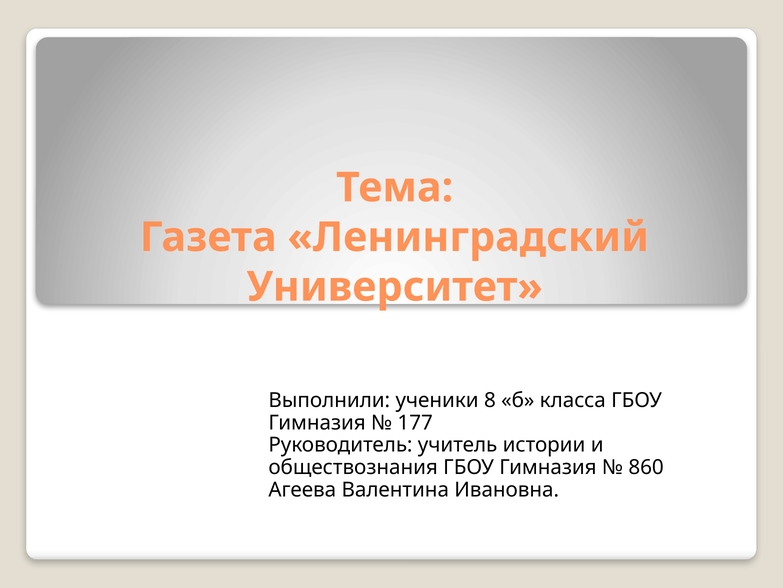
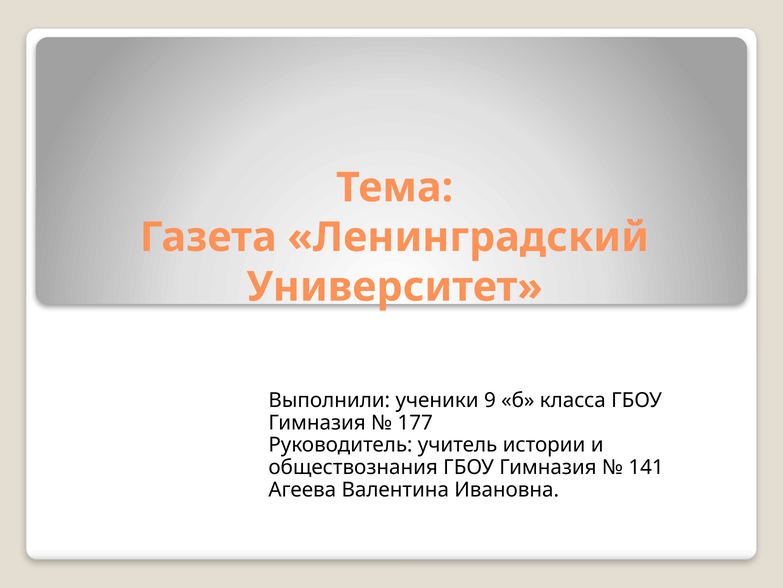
8: 8 -> 9 (490, 400)
860: 860 -> 141 (646, 467)
